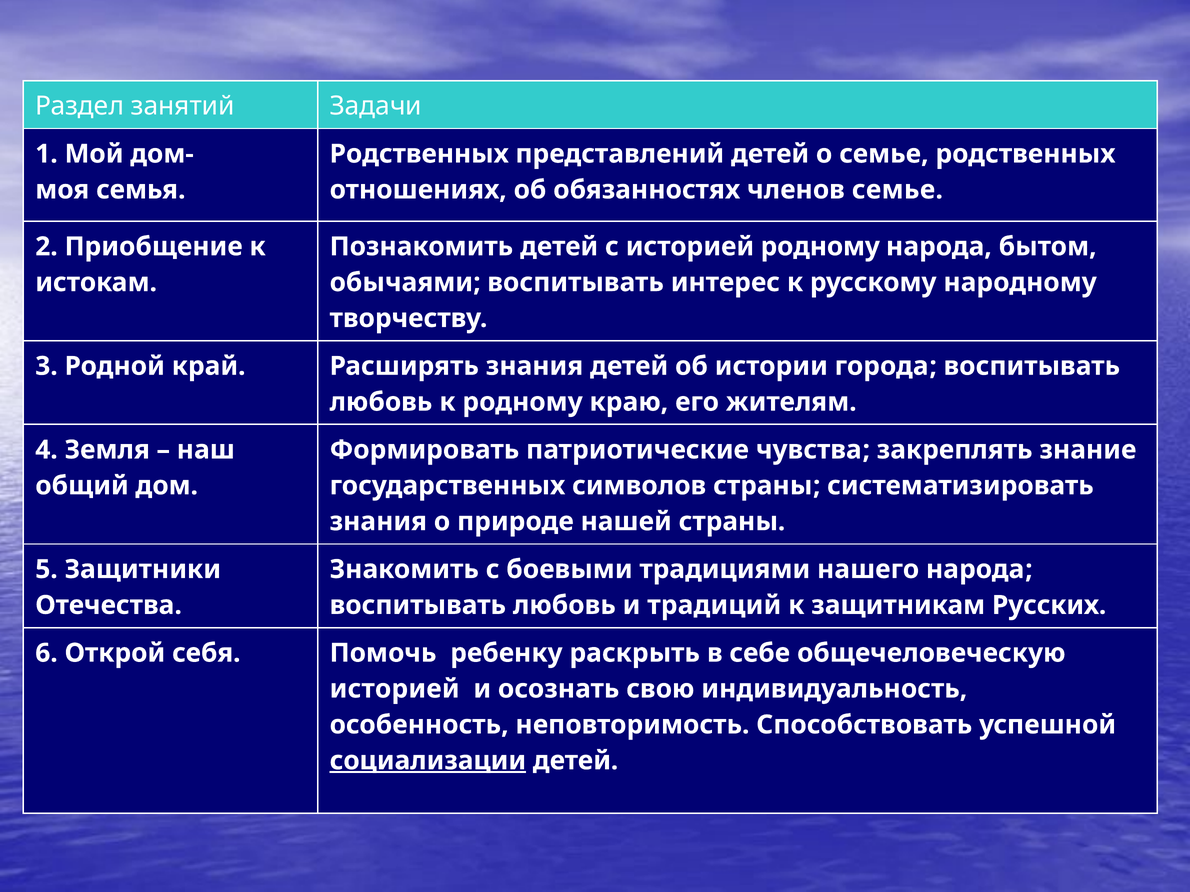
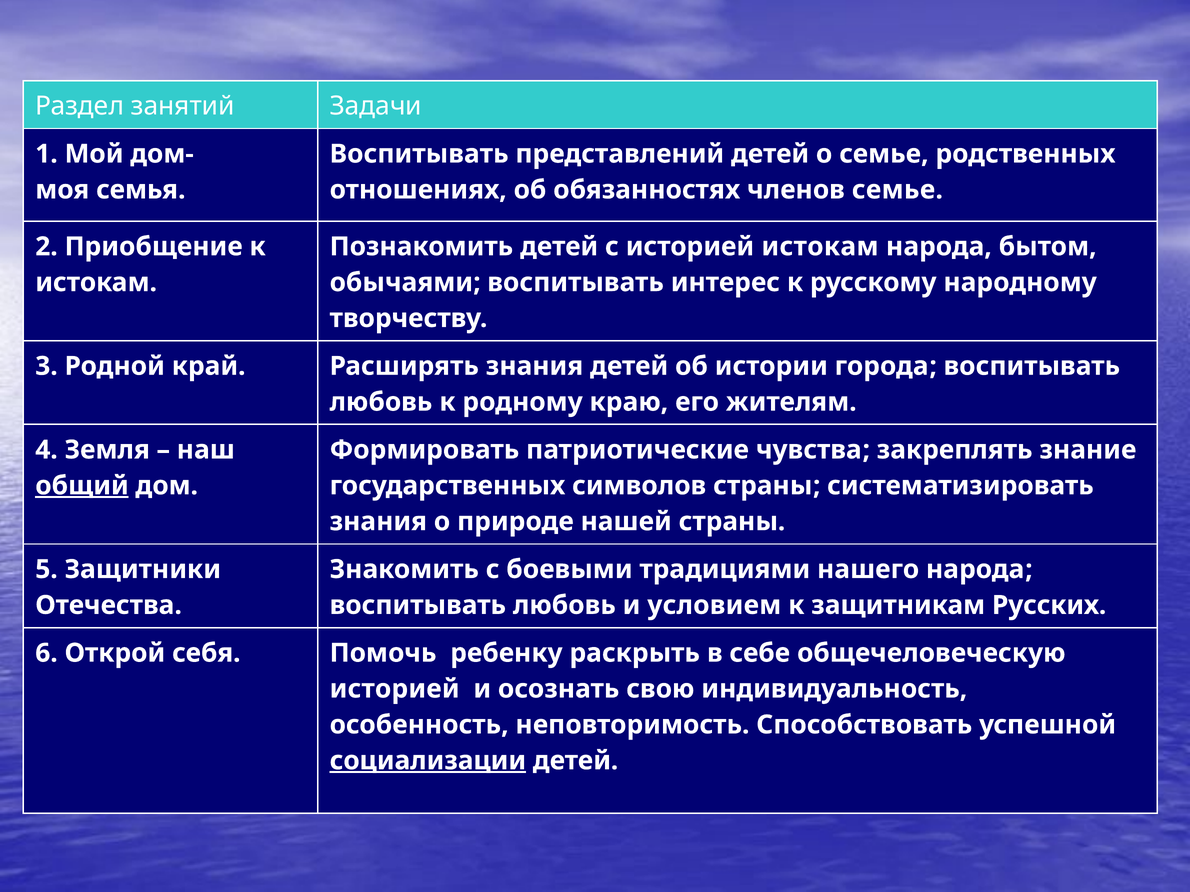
Родственных: Родственных -> Воспитывать (419, 154)
историей родному: родному -> истокам (820, 247)
общий underline: none -> present (82, 486)
традиций: традиций -> условием (714, 606)
